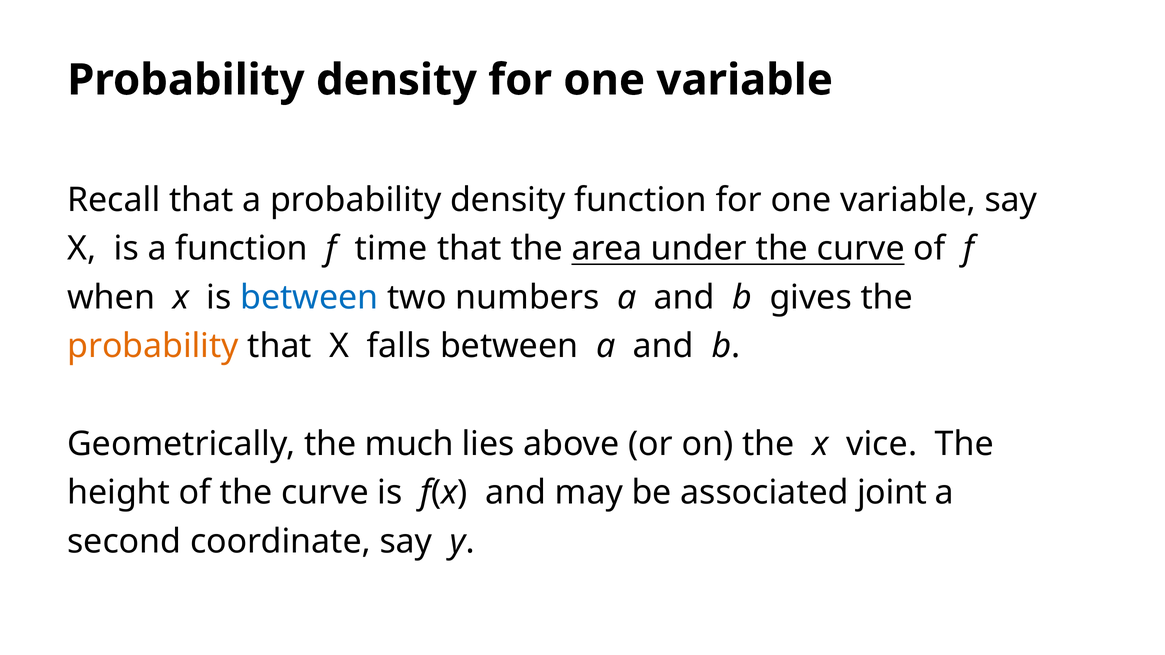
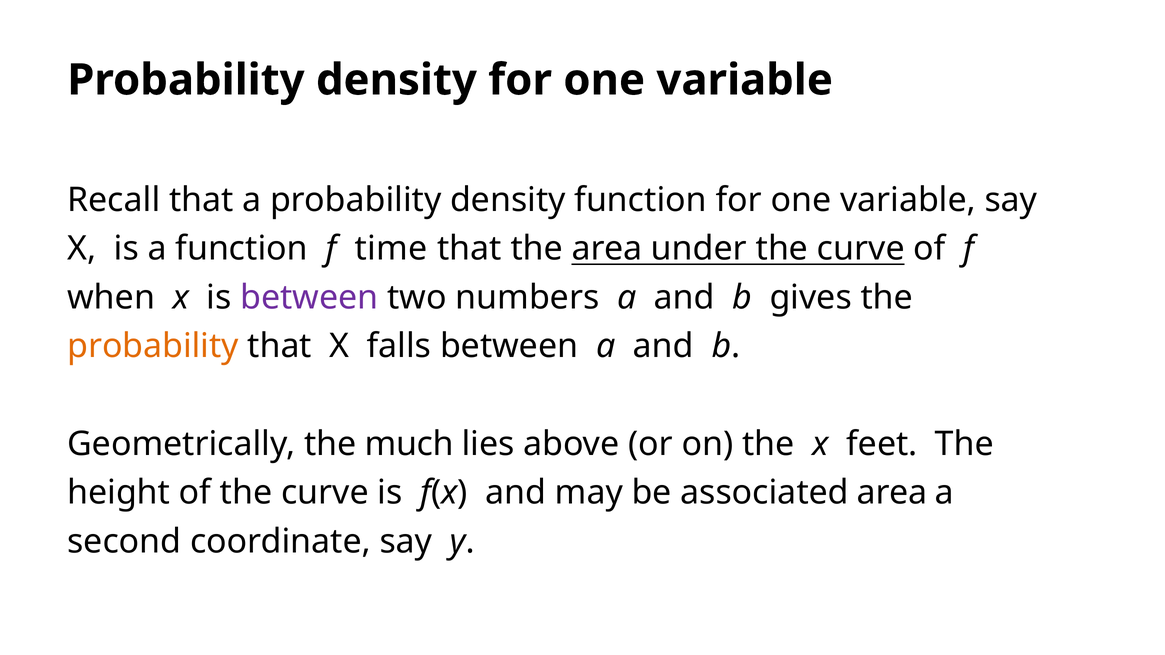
between colour: blue -> purple (309, 298)
vice: vice -> feet (882, 444)
associated joint: joint -> area (892, 493)
